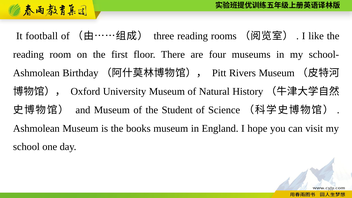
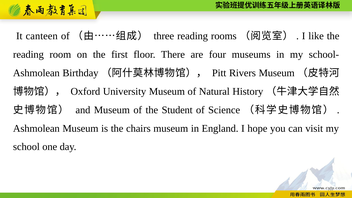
football: football -> canteen (42, 36)
books: books -> chairs (138, 128)
